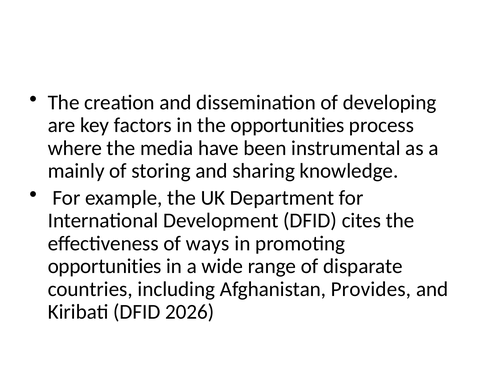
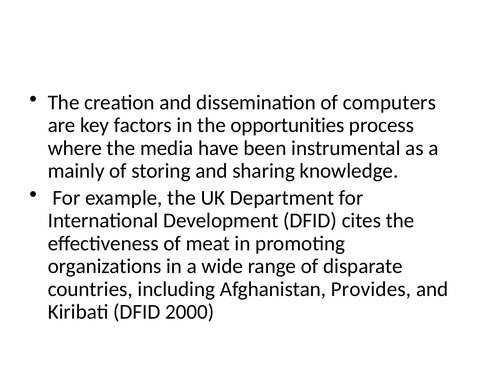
developing: developing -> computers (389, 102)
ways: ways -> meat (208, 243)
opportunities: opportunities -> organizations (105, 266)
2026: 2026 -> 2000 (190, 311)
